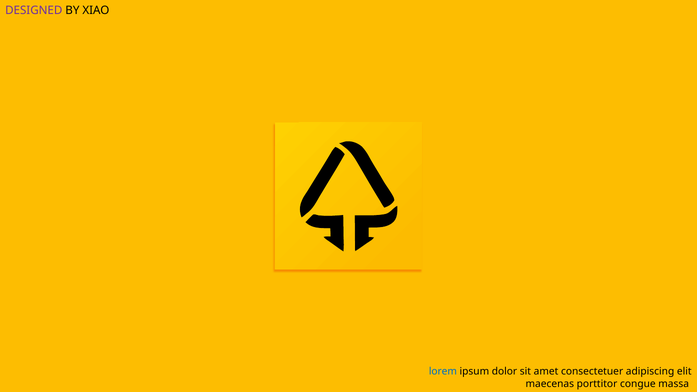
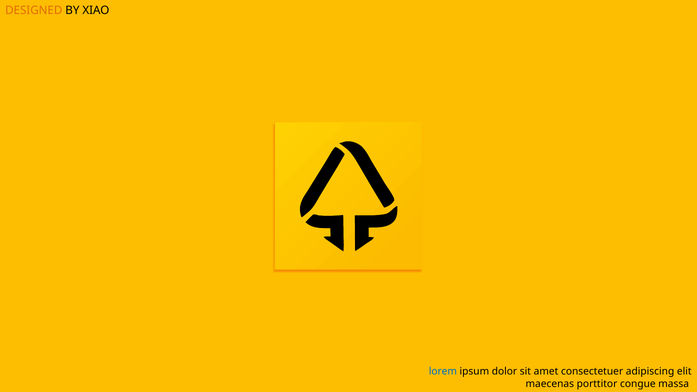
DESIGNED colour: purple -> orange (34, 10)
